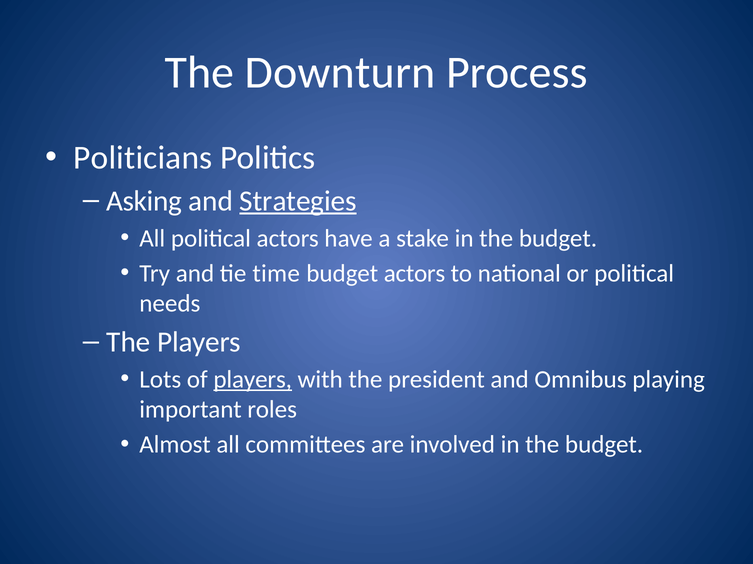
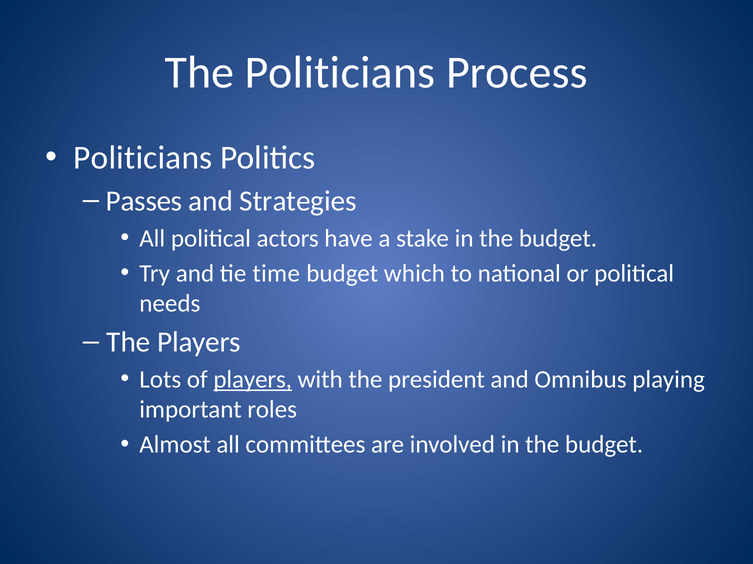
The Downturn: Downturn -> Politicians (340, 73)
Asking: Asking -> Passes (144, 201)
Strategies underline: present -> none (298, 201)
budget actors: actors -> which (414, 274)
